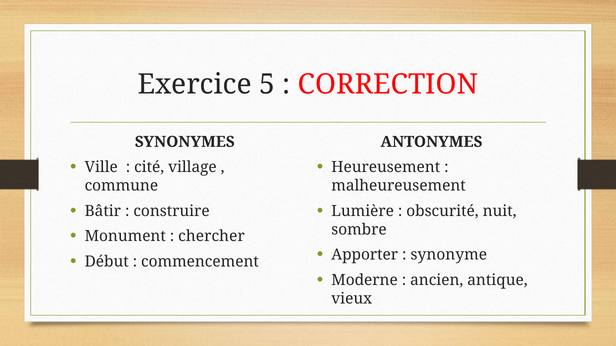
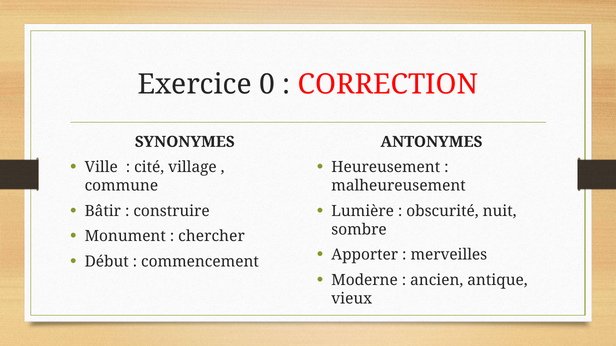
5: 5 -> 0 (267, 85)
synonyme: synonyme -> merveilles (449, 255)
